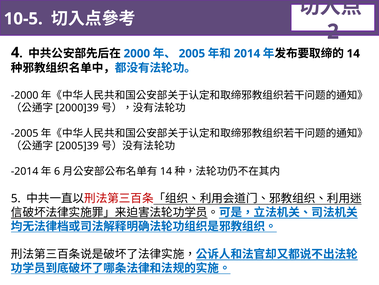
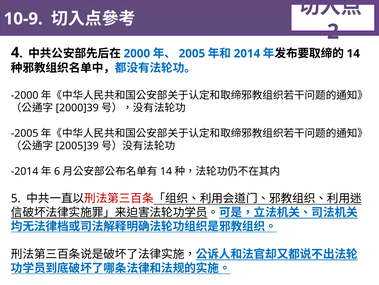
10-5: 10-5 -> 10-9 (23, 19)
